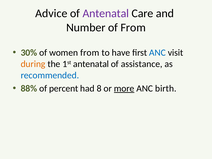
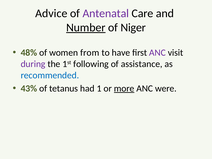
Number underline: none -> present (86, 28)
of From: From -> Niger (133, 28)
30%: 30% -> 48% (29, 53)
ANC colour: blue -> purple (157, 53)
during colour: orange -> purple (33, 64)
1st antenatal: antenatal -> following (91, 64)
88%: 88% -> 43% (29, 88)
percent: percent -> tetanus (64, 88)
8: 8 -> 1 (99, 88)
birth: birth -> were (166, 88)
